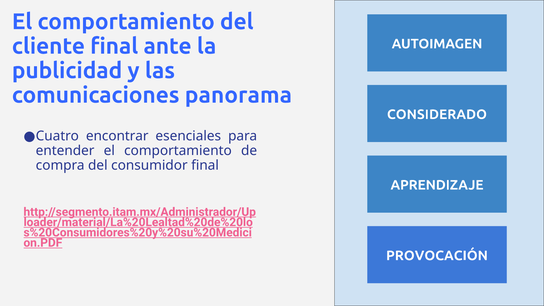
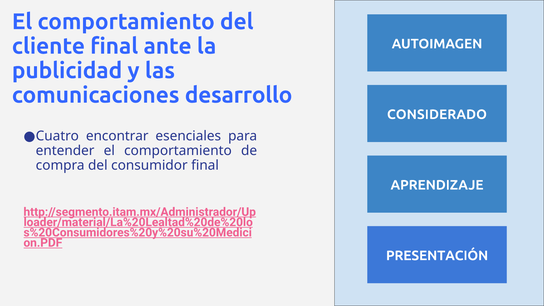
panorama: panorama -> desarrollo (239, 95)
PROVOCACIÓN: PROVOCACIÓN -> PRESENTACIÓN (437, 256)
